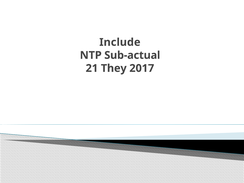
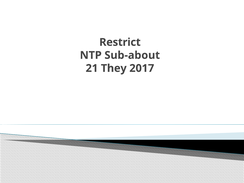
Include: Include -> Restrict (120, 42)
Sub-actual: Sub-actual -> Sub-about (132, 55)
